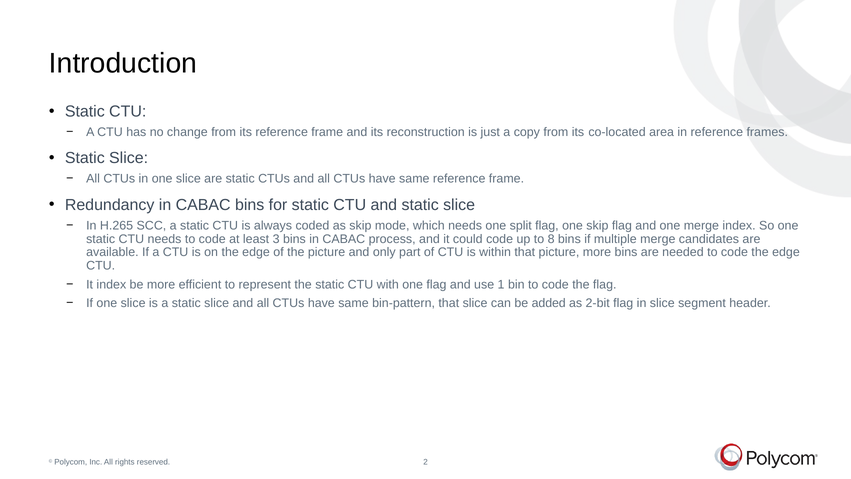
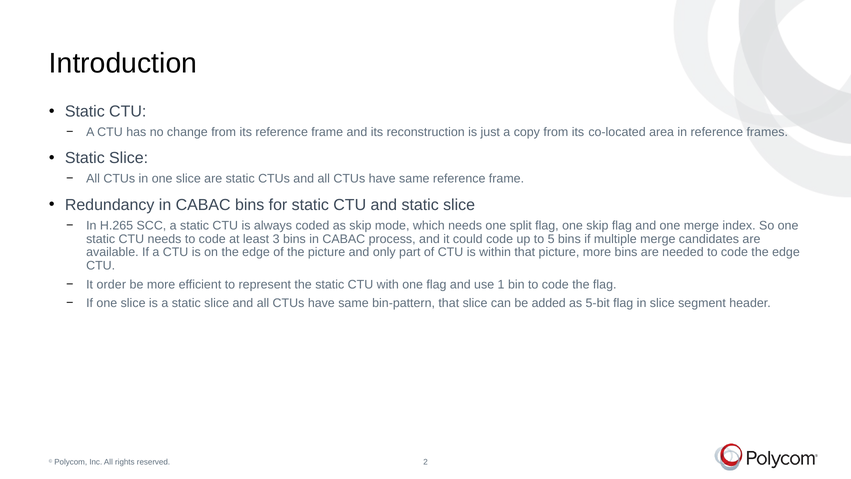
8: 8 -> 5 (551, 239)
It index: index -> order (111, 284)
2-bit: 2-bit -> 5-bit (598, 303)
